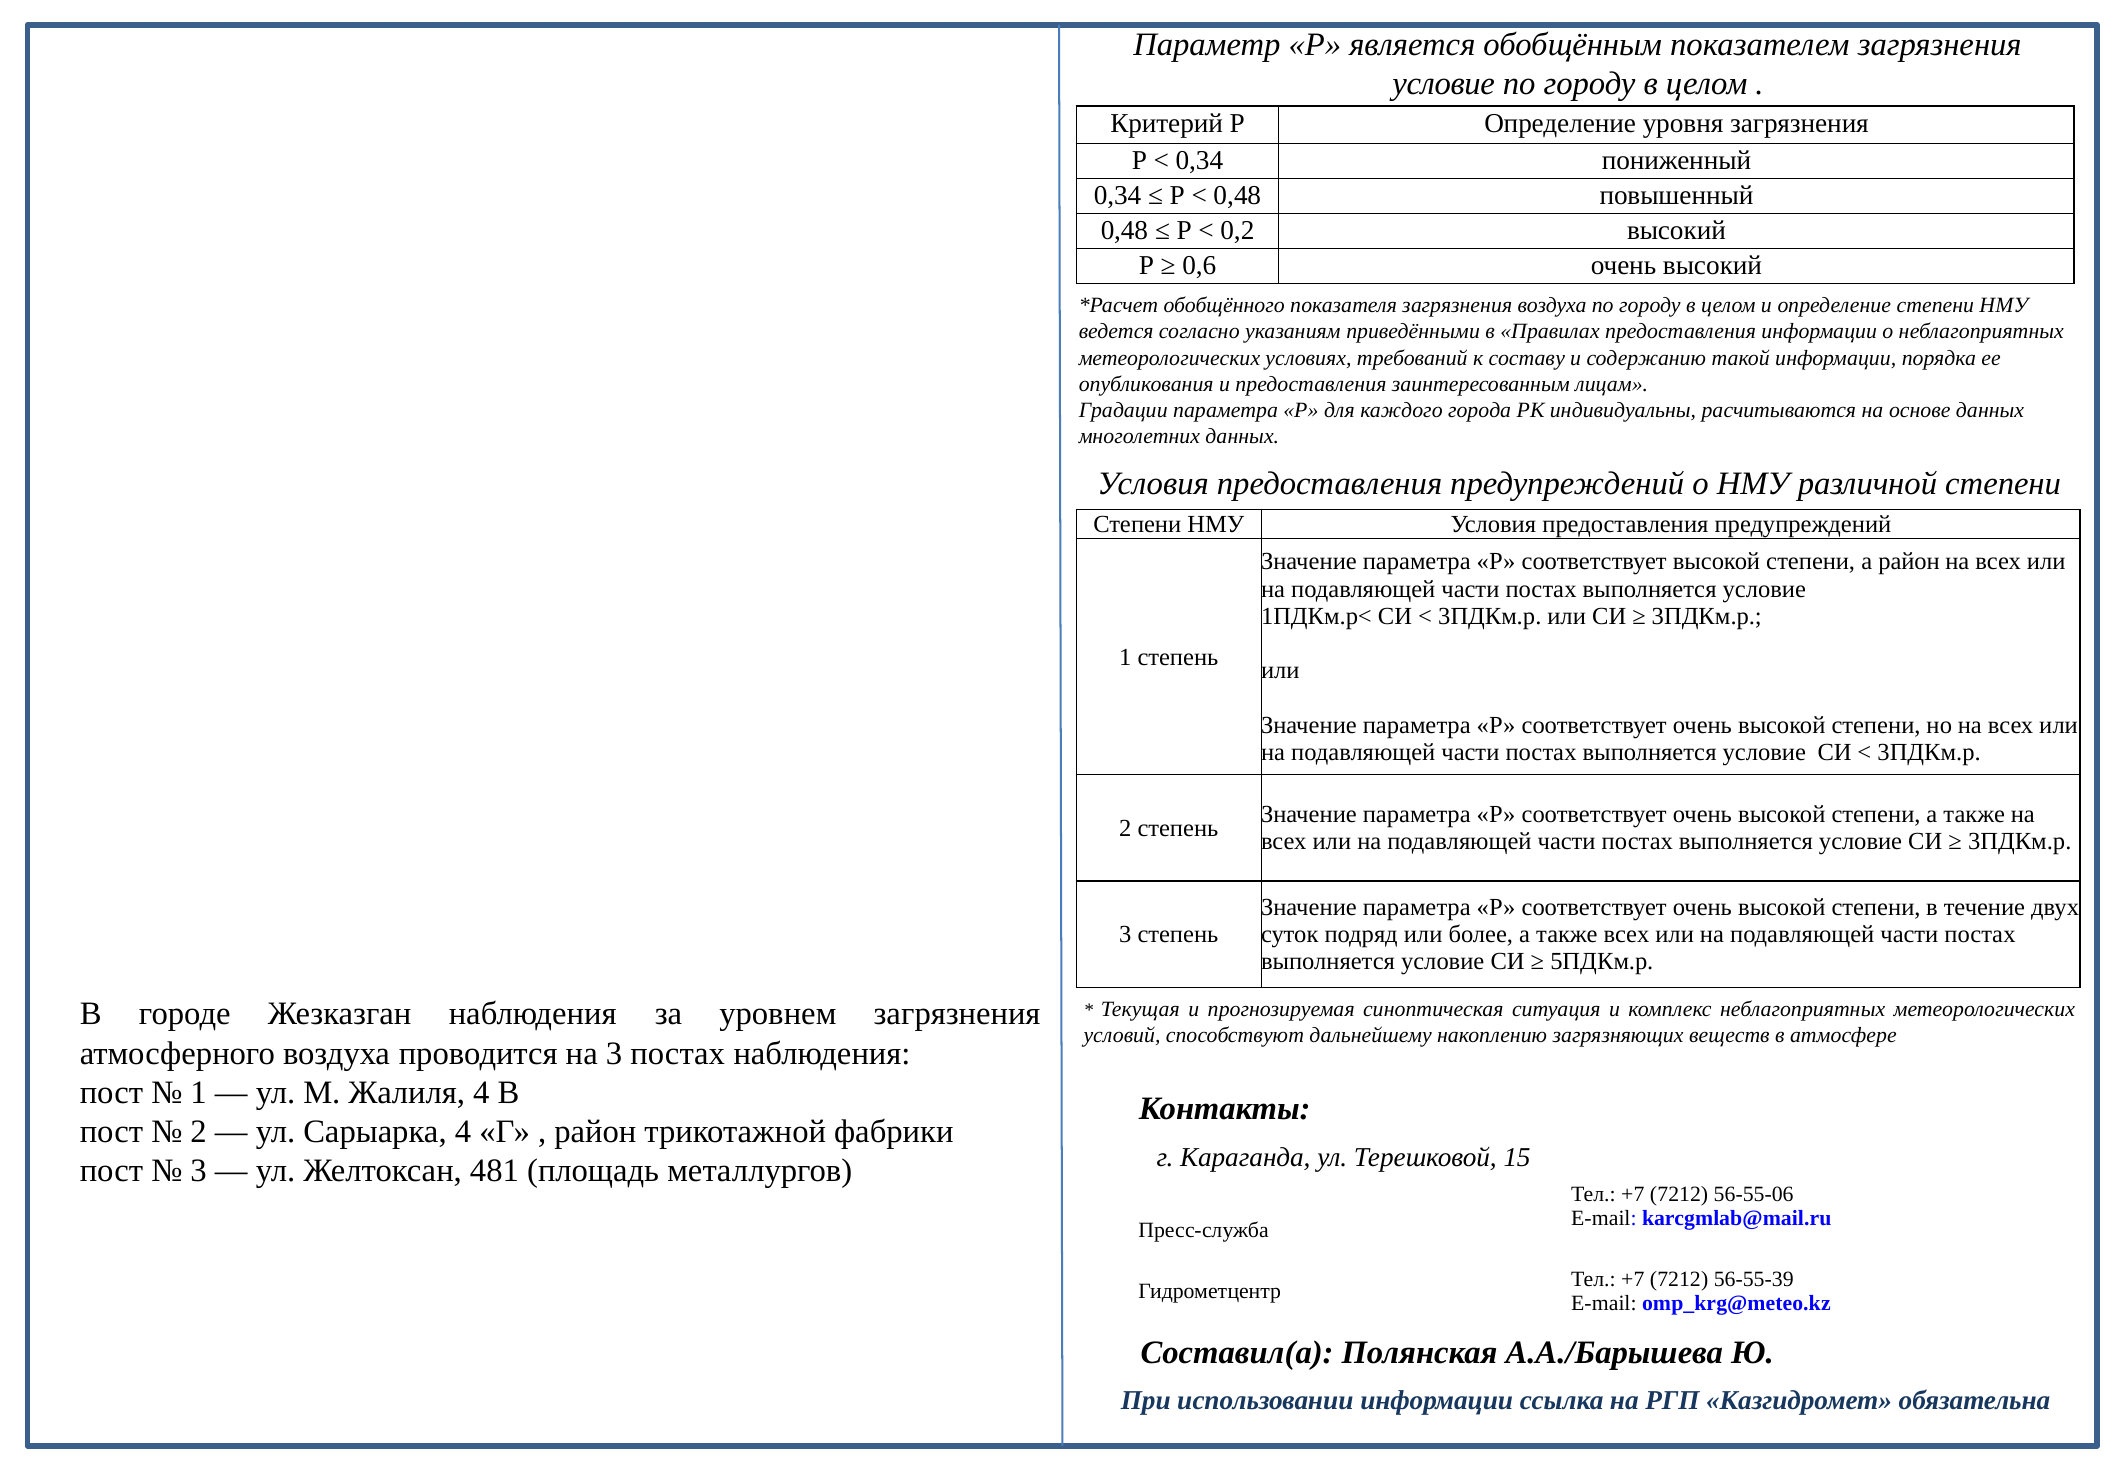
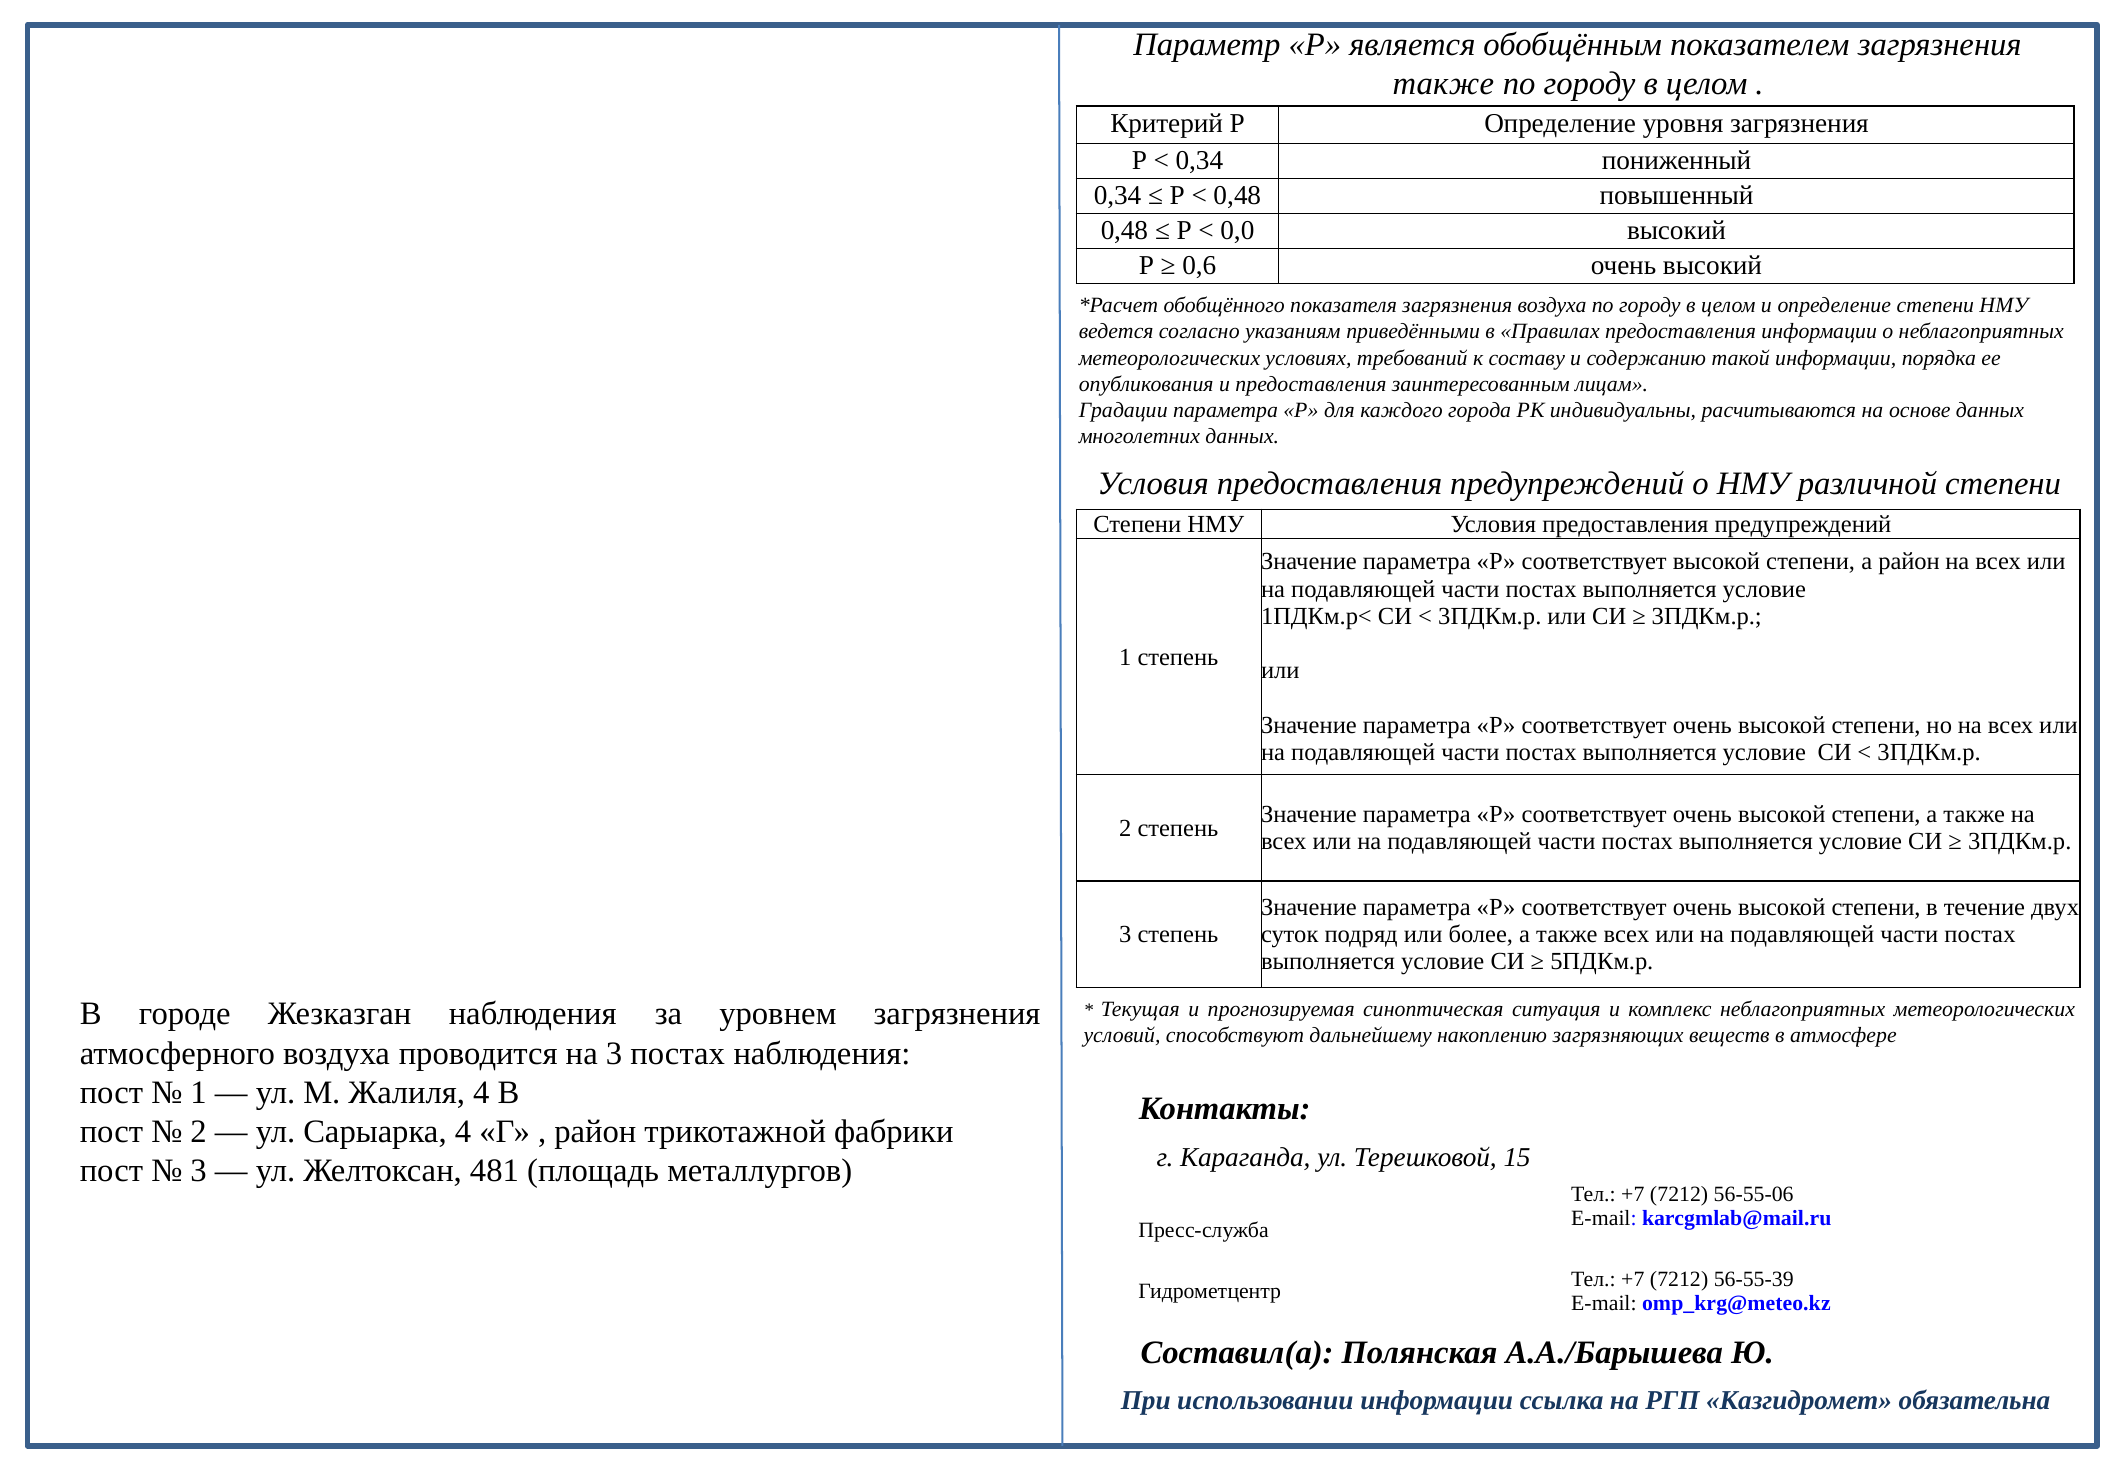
условие: условие -> также (1443, 84)
0,2: 0,2 -> 0,0 (1237, 231)
